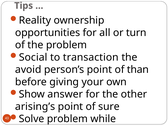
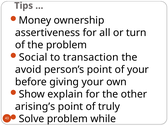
Reality: Reality -> Money (35, 20)
opportunities: opportunities -> assertiveness (48, 33)
of than: than -> your (138, 70)
answer: answer -> explain (65, 94)
sure: sure -> truly (109, 107)
